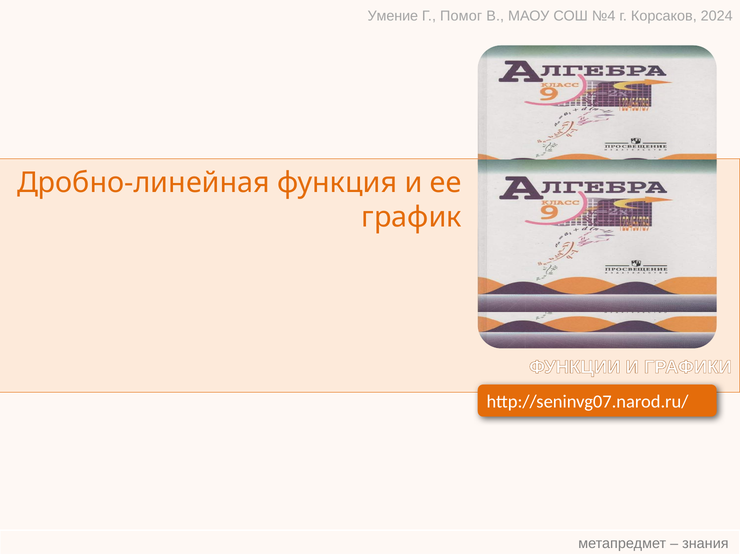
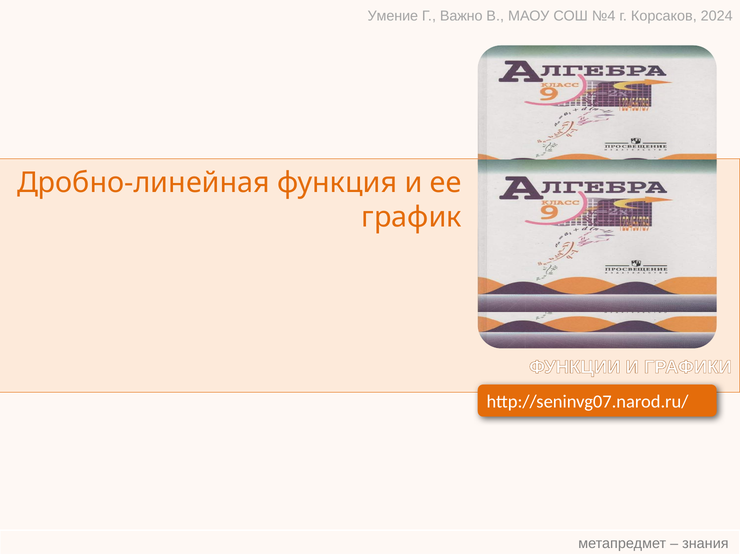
Помог: Помог -> Важно (461, 16)
